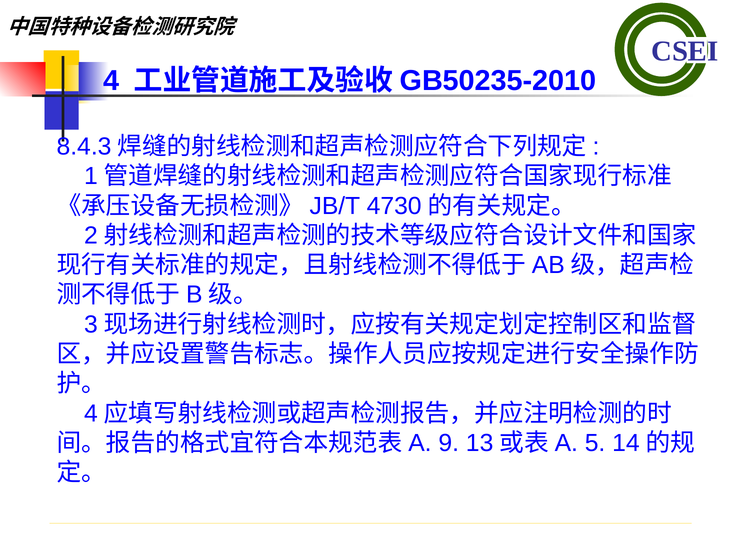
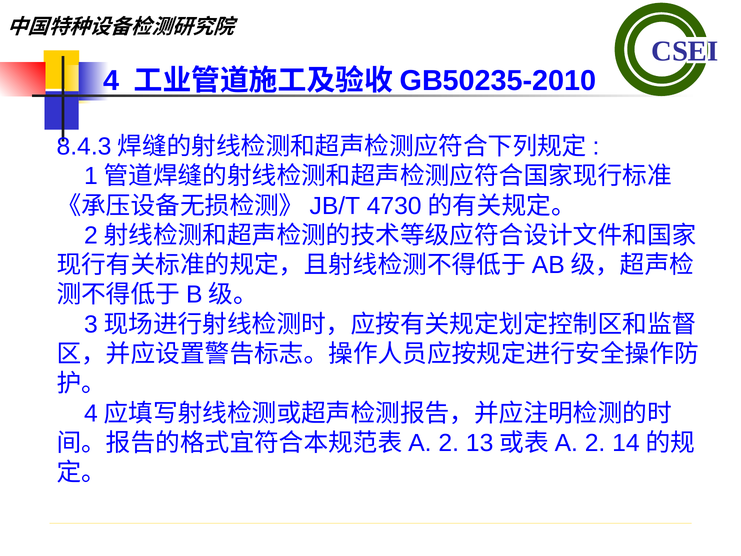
9: 9 -> 2 (449, 443)
5: 5 -> 2 (595, 443)
